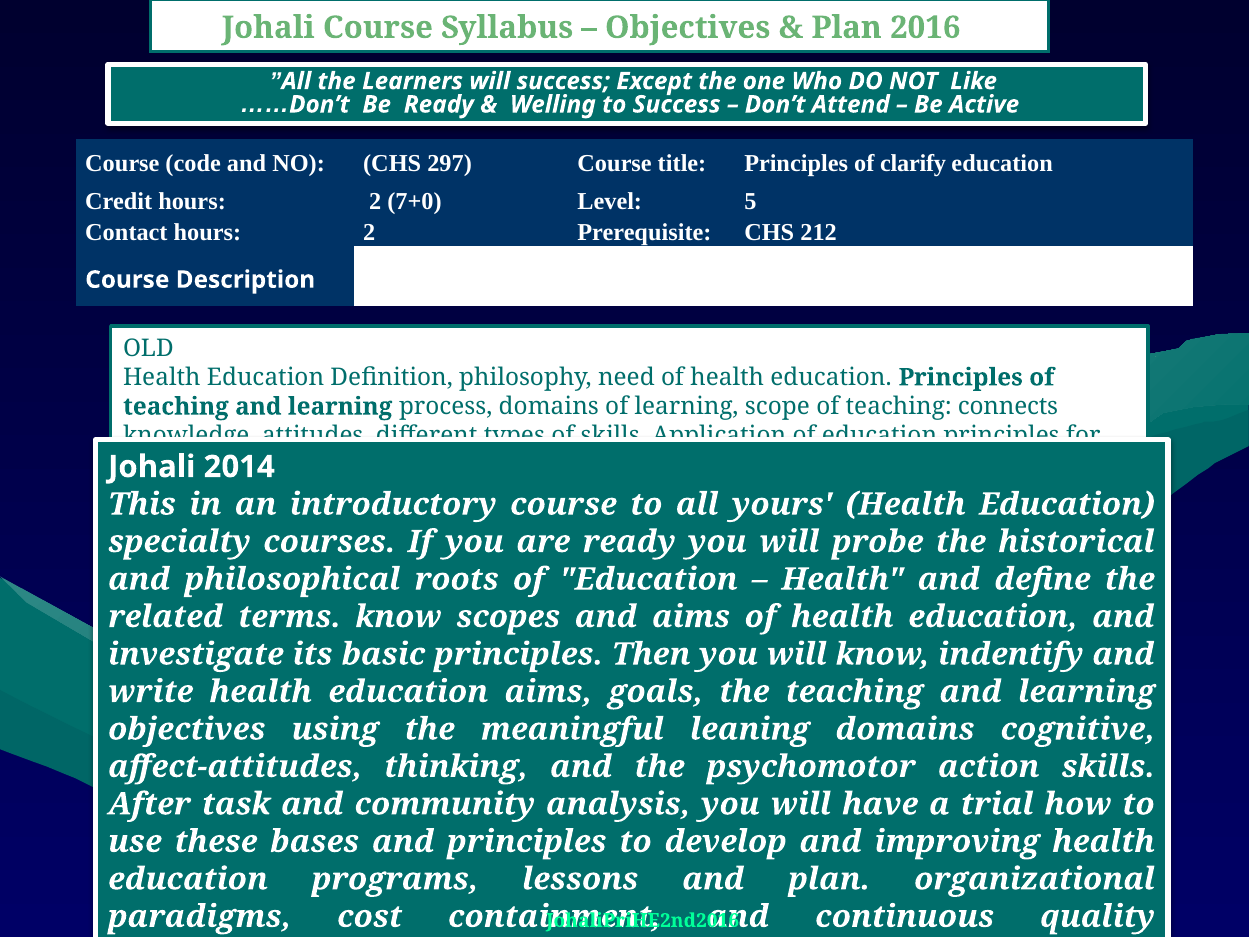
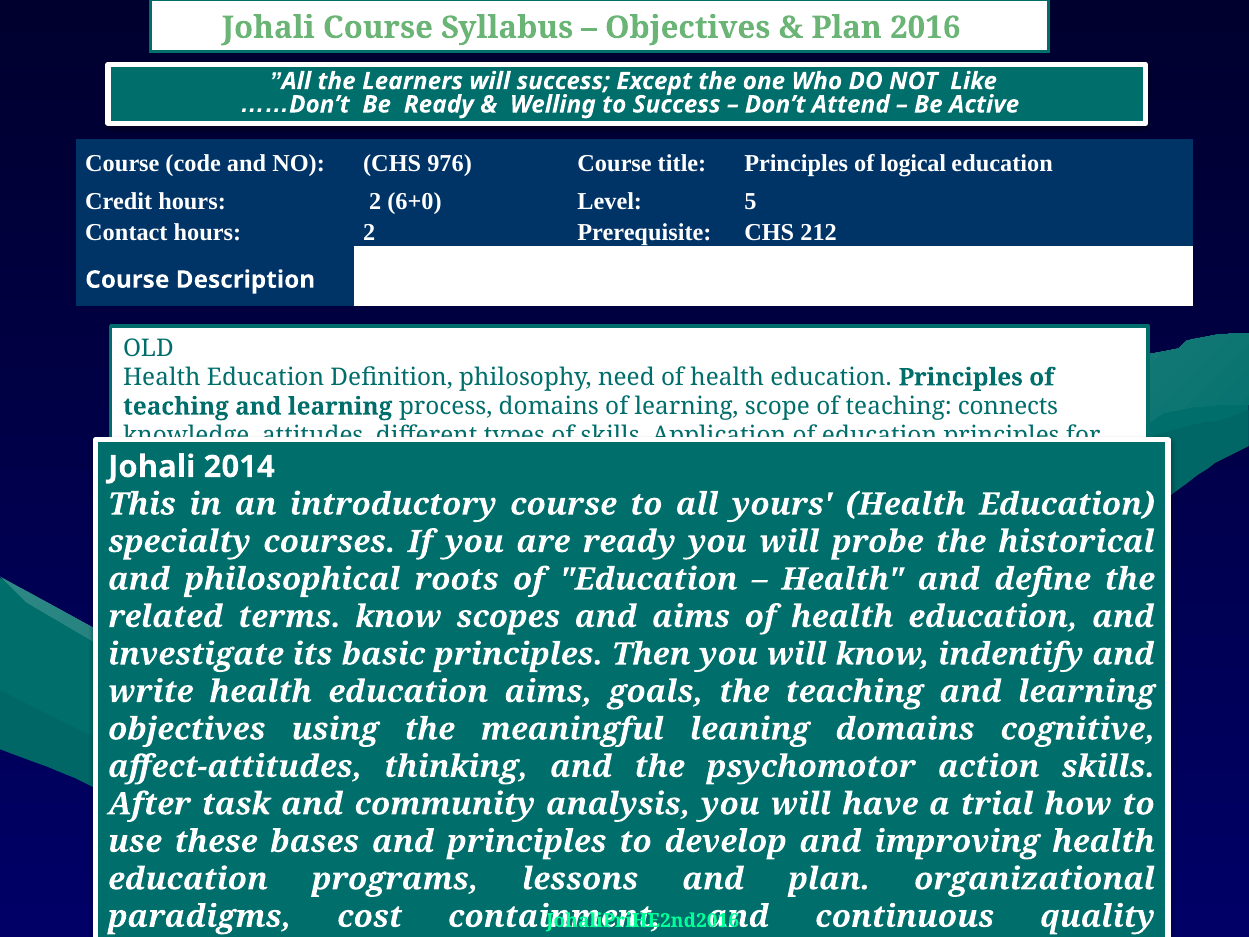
297: 297 -> 976 (450, 163)
clarify: clarify -> logical (913, 163)
7+0: 7+0 -> 6+0 (415, 201)
